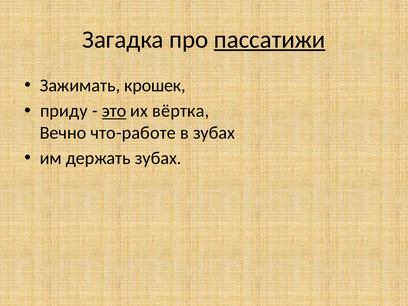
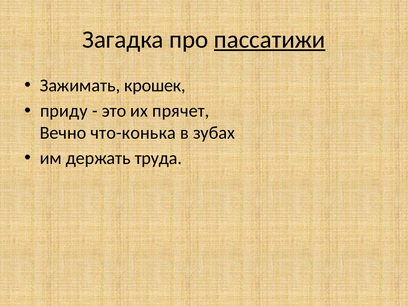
это underline: present -> none (114, 111)
вёртка: вёртка -> прячет (181, 111)
что-работе: что-работе -> что-конька (133, 133)
держать зубах: зубах -> труда (158, 158)
